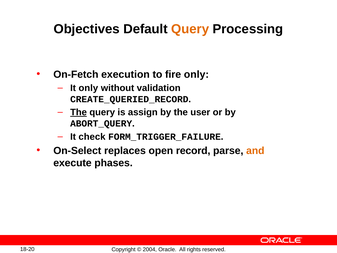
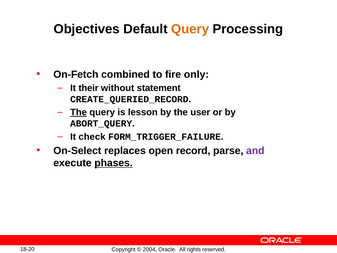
execution: execution -> combined (125, 74)
It only: only -> their (88, 88)
validation: validation -> statement (159, 88)
assign: assign -> lesson (143, 112)
and colour: orange -> purple (255, 151)
phases underline: none -> present (114, 163)
